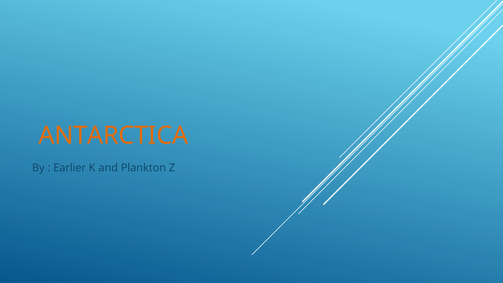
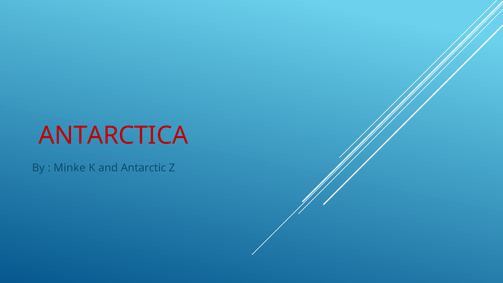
ANTARCTICA colour: orange -> red (113, 136)
Earlier: Earlier -> Minke (69, 168)
Plankton: Plankton -> Antarctic (143, 168)
